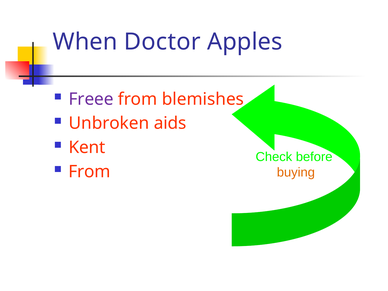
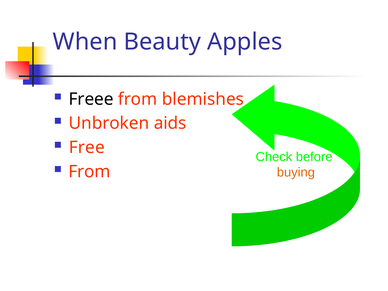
Doctor: Doctor -> Beauty (162, 42)
Freee colour: purple -> black (91, 99)
Kent: Kent -> Free (87, 147)
